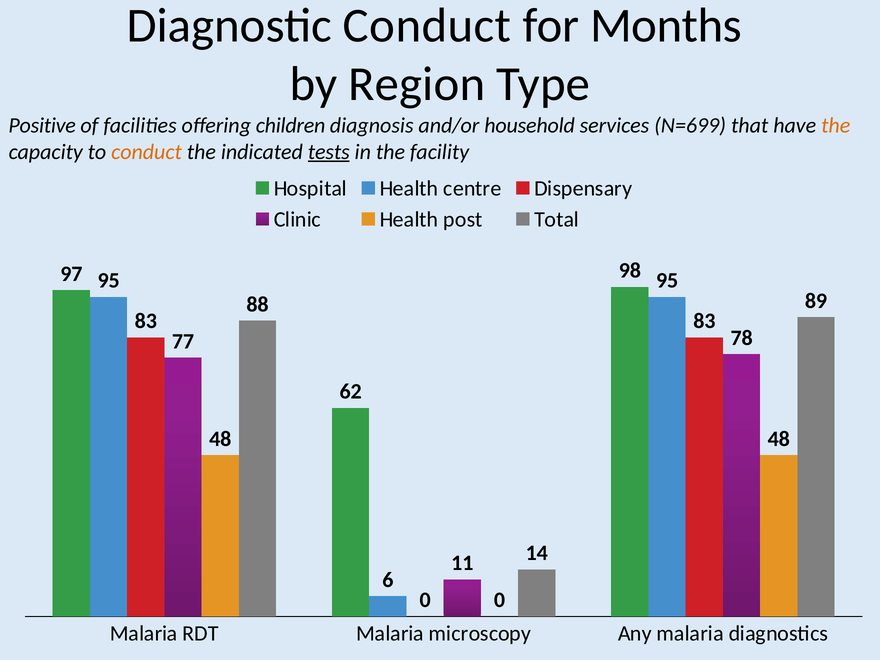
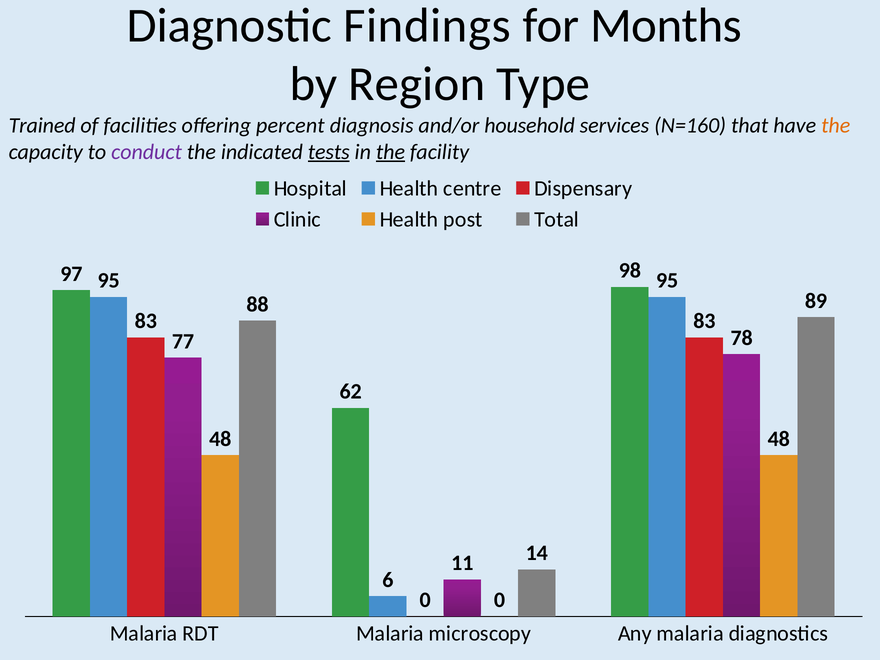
Diagnostic Conduct: Conduct -> Findings (427, 25)
Positive: Positive -> Trained (42, 126)
children: children -> percent (290, 126)
N=699: N=699 -> N=160 (690, 126)
conduct colour: orange -> purple (147, 152)
the underline: none -> present (390, 152)
